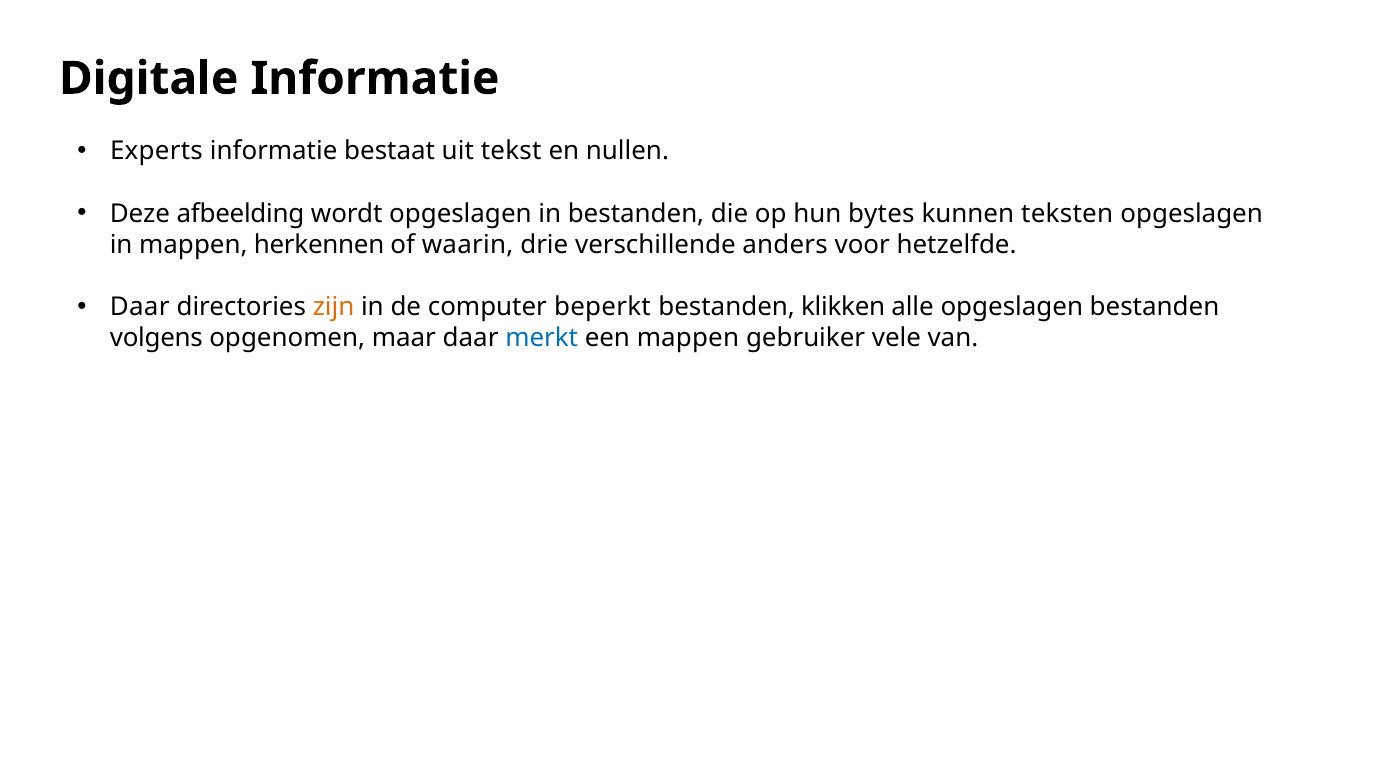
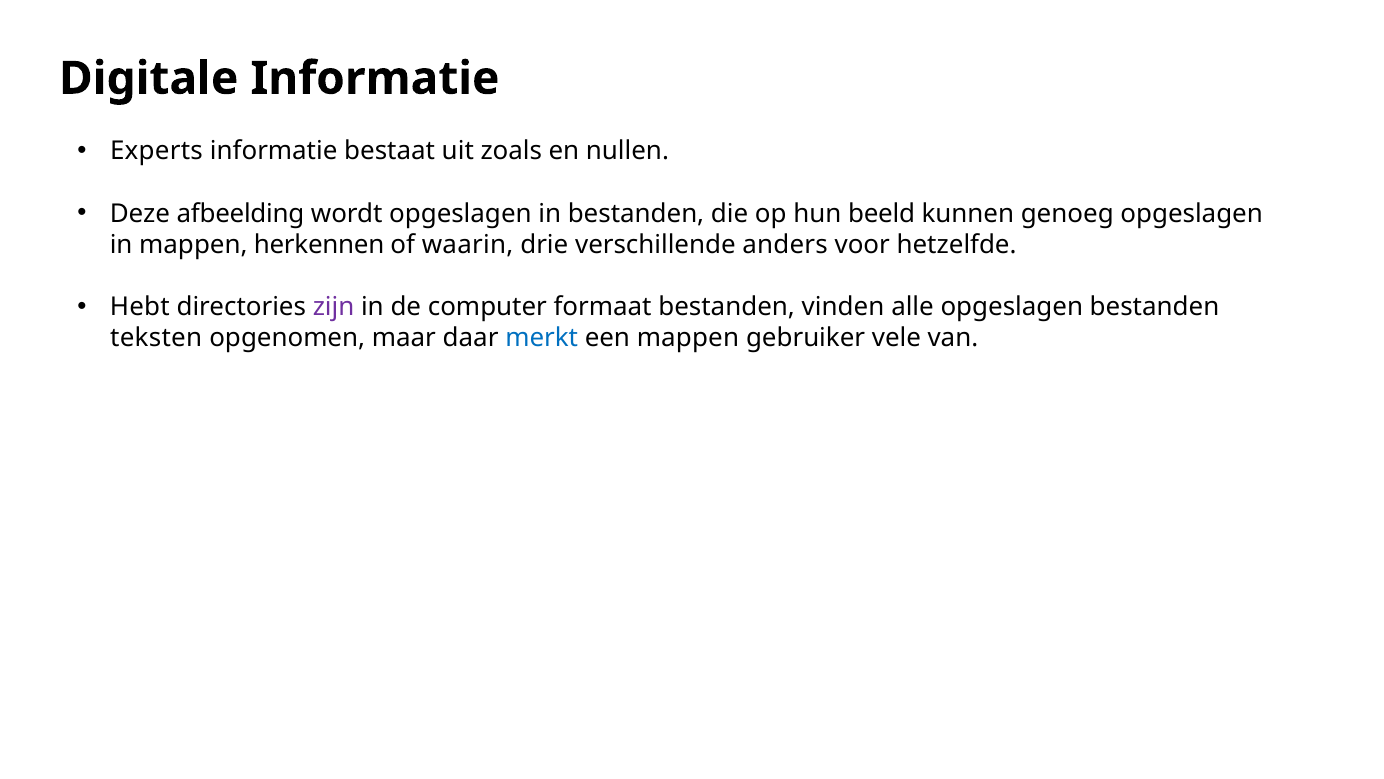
tekst: tekst -> zoals (511, 151)
bytes: bytes -> beeld (882, 213)
teksten: teksten -> genoeg (1067, 213)
Daar: Daar -> Hebt (140, 307)
zijn colour: orange -> purple (334, 307)
beperkt: beperkt -> formaat (603, 307)
klikken: klikken -> vinden (843, 307)
volgens: volgens -> teksten (156, 338)
